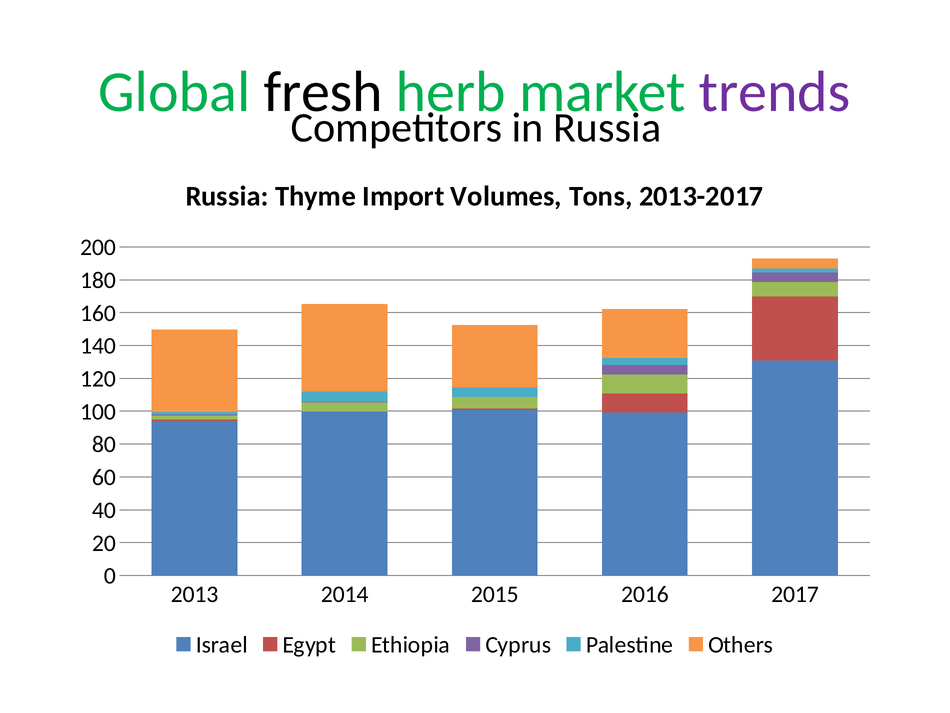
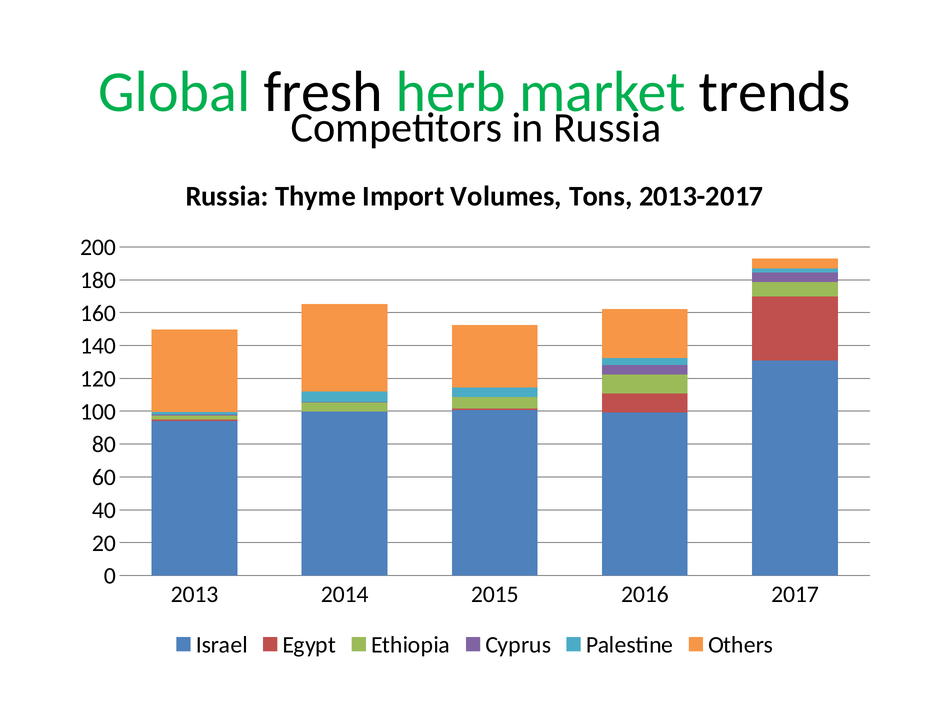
trends colour: purple -> black (775, 92)
